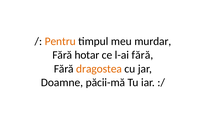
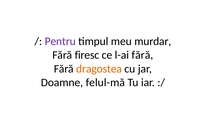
Pentru colour: orange -> purple (60, 41)
hotar: hotar -> firesc (87, 55)
păcii-mă: păcii-mă -> felul-mă (105, 82)
